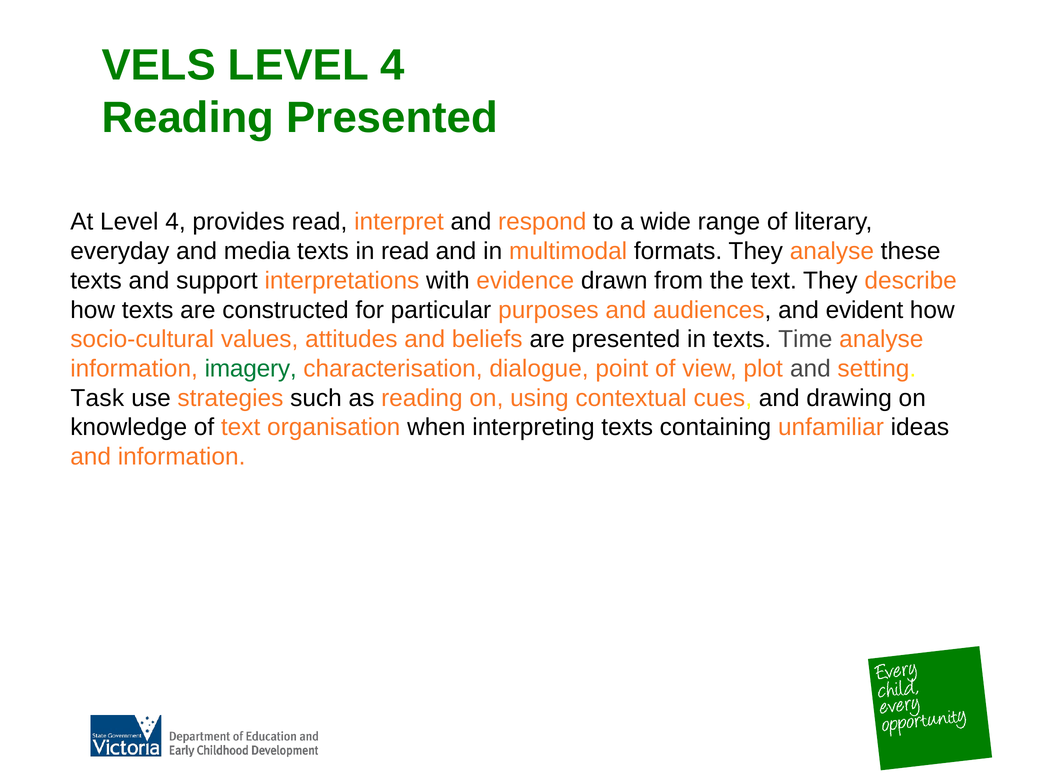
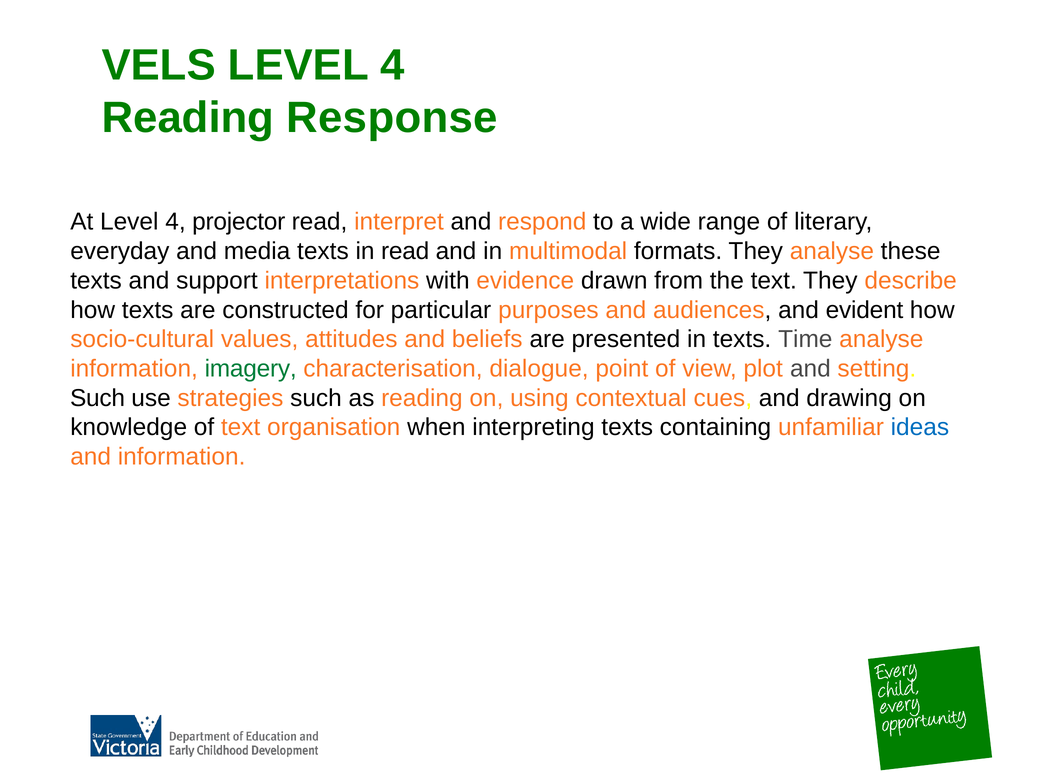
Reading Presented: Presented -> Response (392, 118)
provides: provides -> projector (239, 222)
Task: Task -> Such (98, 398)
ideas colour: black -> blue (920, 427)
